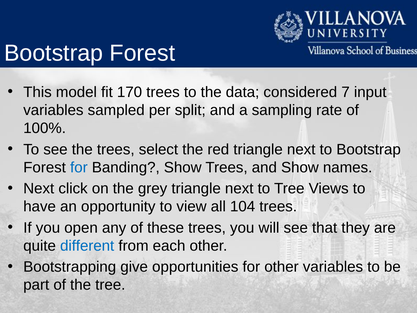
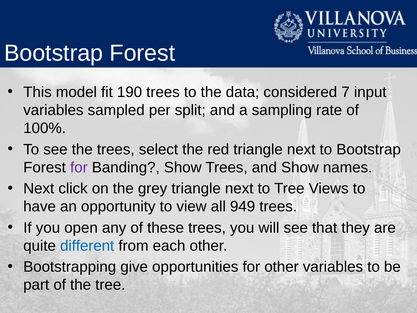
170: 170 -> 190 (130, 92)
for colour: blue -> purple (79, 167)
104: 104 -> 949 (243, 206)
